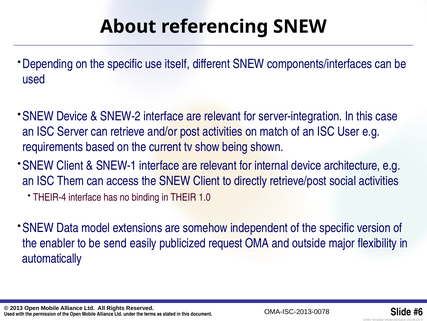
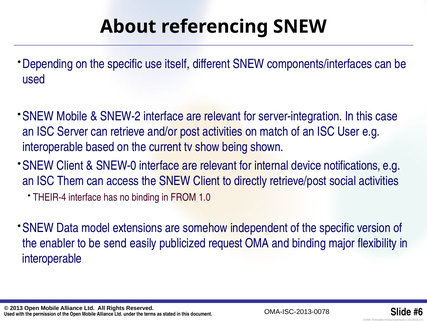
SNEW Device: Device -> Mobile (72, 116)
requirements: requirements -> interoperable (53, 147)
SNEW-1: SNEW-1 -> SNEW-0 (116, 165)
architecture: architecture -> notifications (352, 165)
THEIR: THEIR -> FROM (183, 197)
and outside: outside -> binding (309, 243)
automatically: automatically -> interoperable (52, 258)
